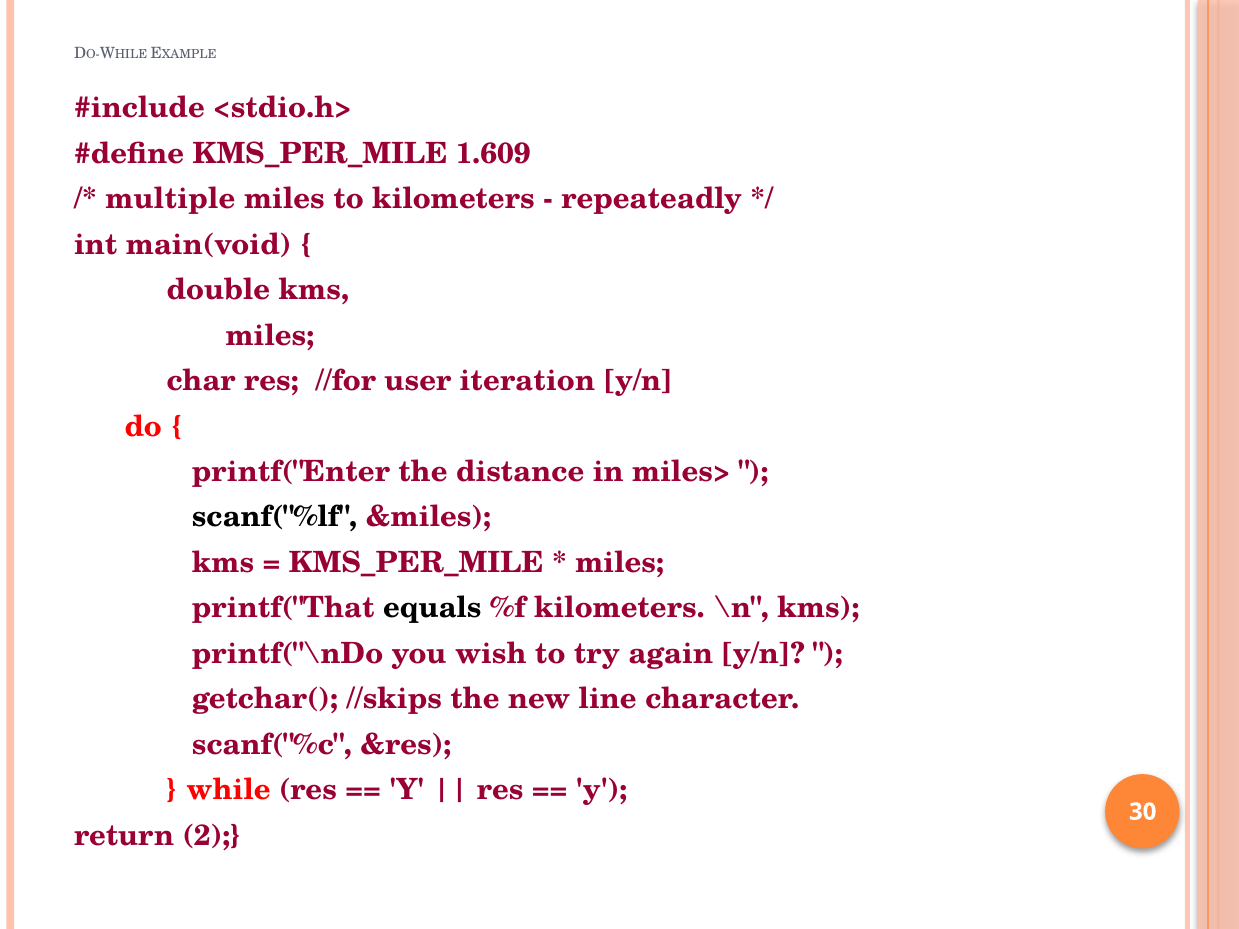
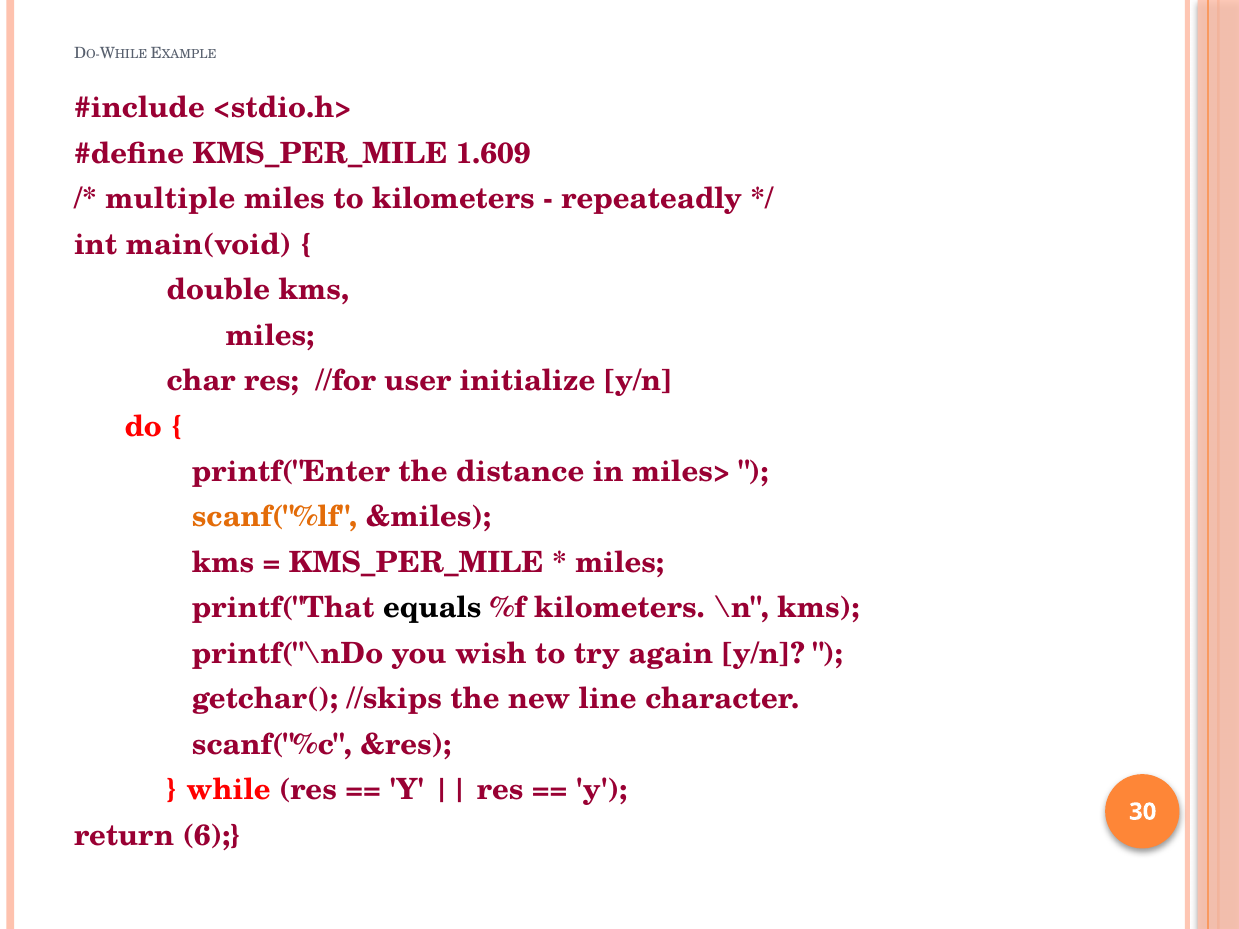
iteration: iteration -> initialize (527, 381)
scanf("%lf colour: black -> orange (275, 517)
2: 2 -> 6 (212, 836)
